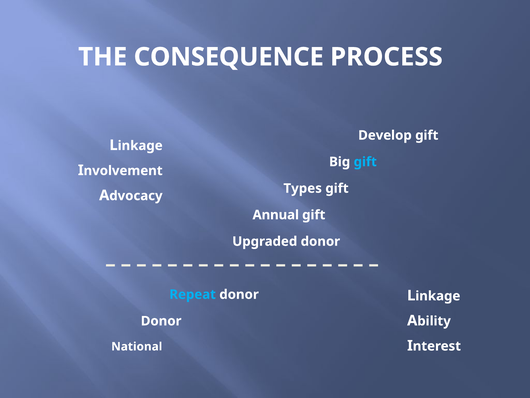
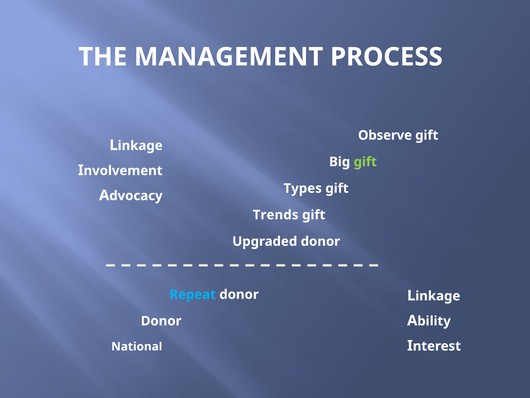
CONSEQUENCE: CONSEQUENCE -> MANAGEMENT (229, 57)
Develop: Develop -> Observe (385, 135)
gift colour: light blue -> light green (365, 162)
Annual: Annual -> Trends (276, 215)
